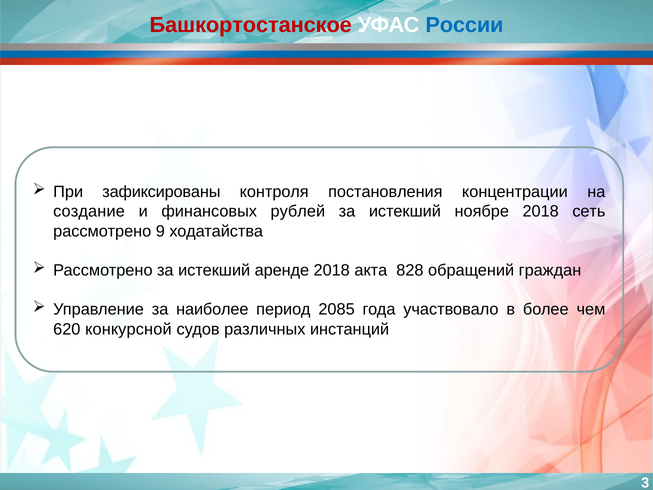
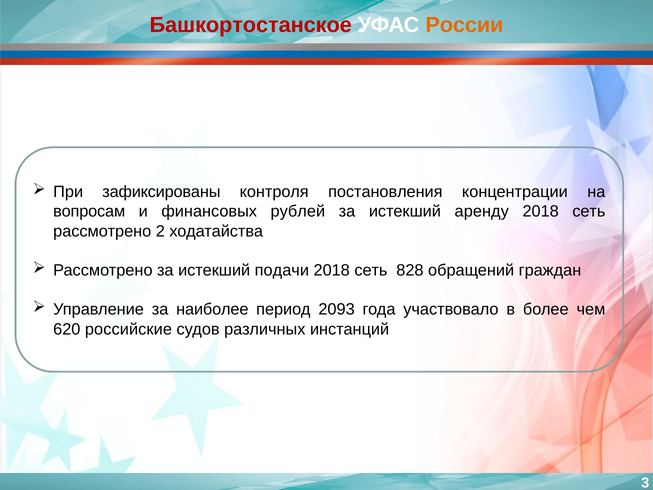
России colour: blue -> orange (464, 25)
создание: создание -> вопросам (89, 211)
ноябре: ноябре -> аренду (482, 211)
9: 9 -> 2 (160, 231)
аренде: аренде -> подачи (282, 270)
акта: акта -> сеть (371, 270)
2085: 2085 -> 2093 (337, 309)
конкурсной: конкурсной -> российские (128, 329)
